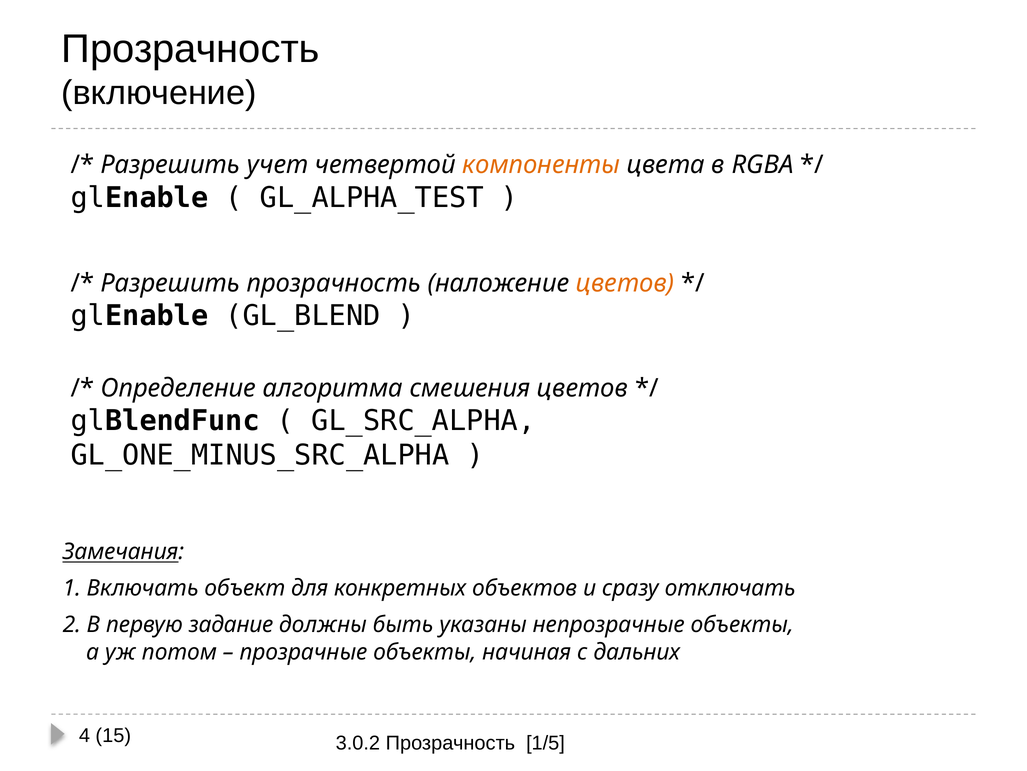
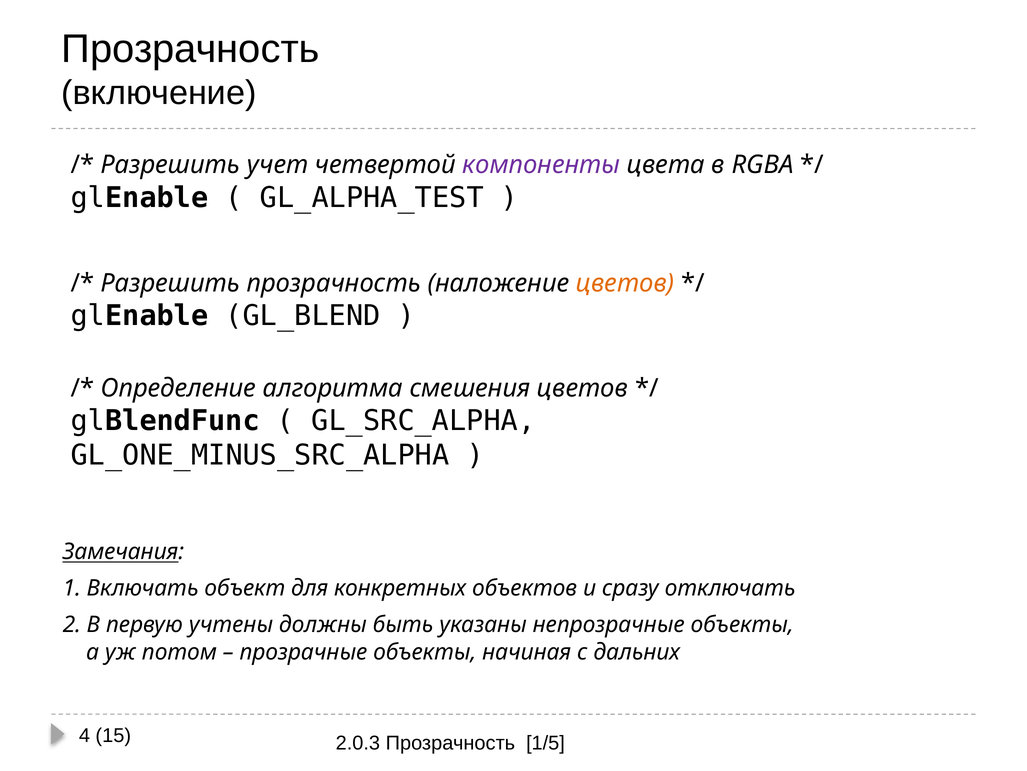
компоненты colour: orange -> purple (541, 165)
задание: задание -> учтены (231, 624)
3.0.2: 3.0.2 -> 2.0.3 (358, 743)
